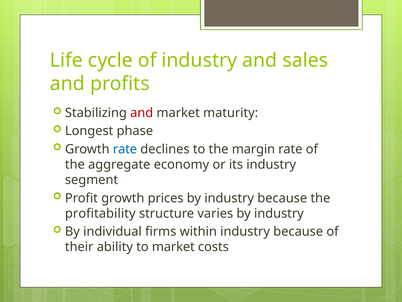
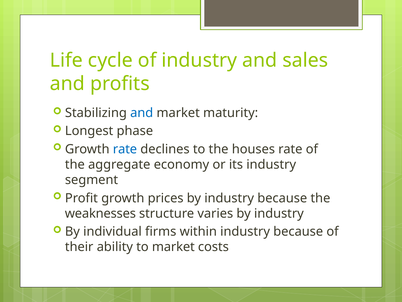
and colour: red -> blue (142, 113)
margin: margin -> houses (253, 149)
profitability: profitability -> weaknesses (100, 213)
